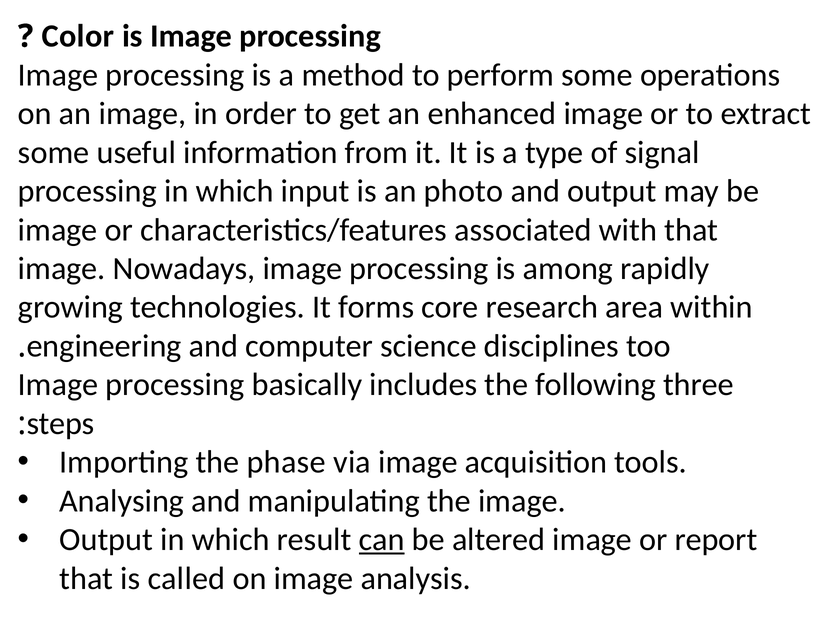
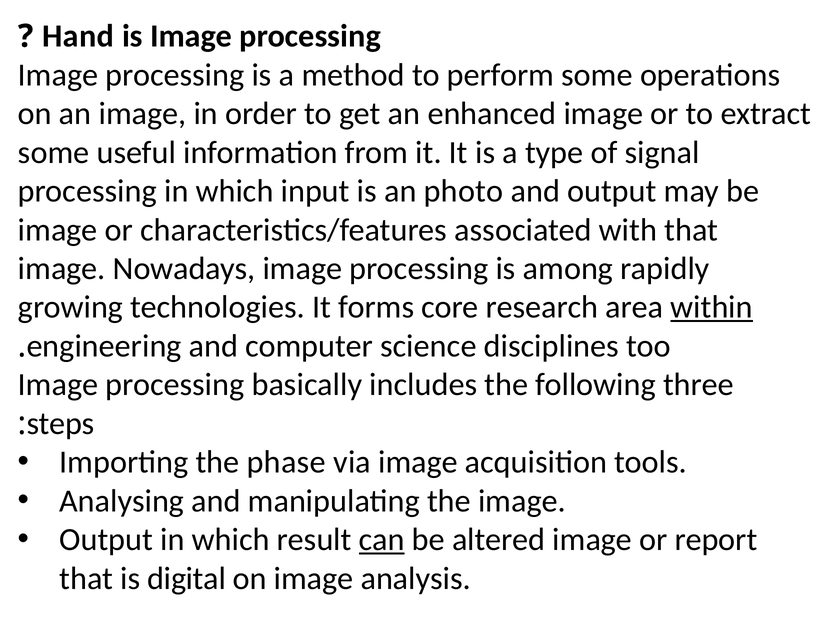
Color: Color -> Hand (78, 36)
within underline: none -> present (712, 308)
called: called -> digital (187, 579)
